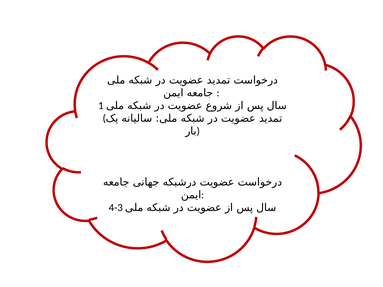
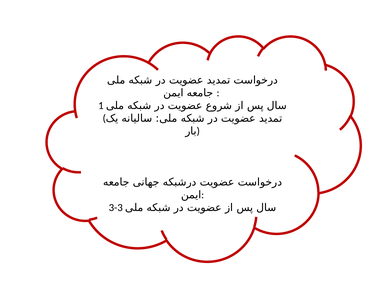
4-3: 4-3 -> 3-3 (116, 208)
